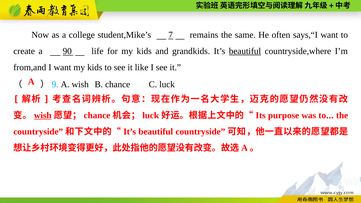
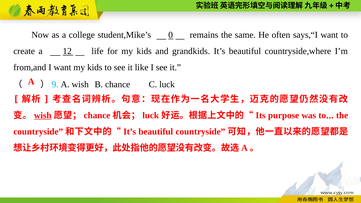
7: 7 -> 0 (171, 35)
90: 90 -> 12 (67, 51)
beautiful underline: present -> none (245, 51)
